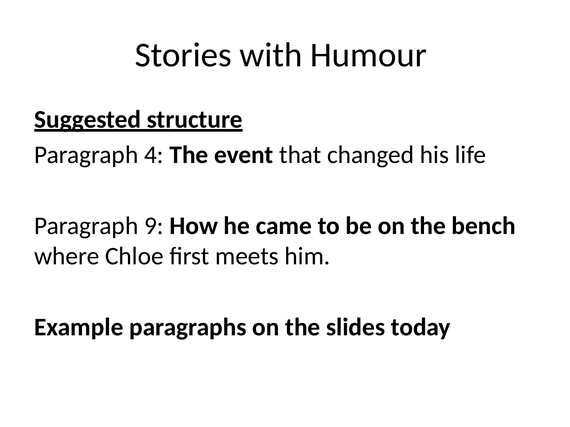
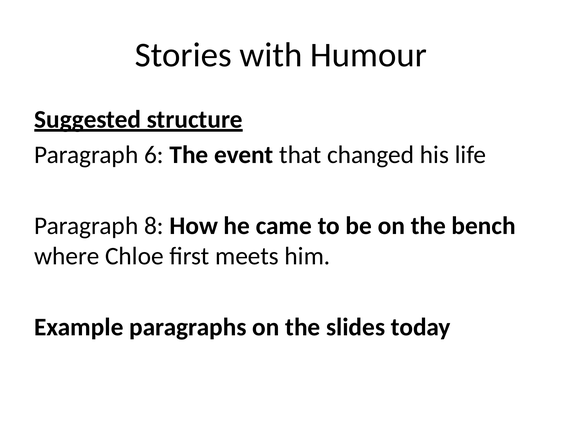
4: 4 -> 6 (154, 155)
9: 9 -> 8 (154, 226)
